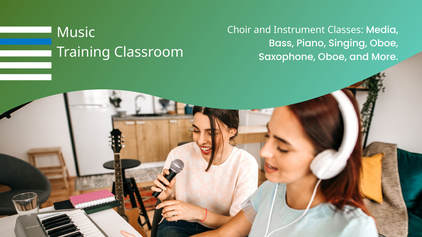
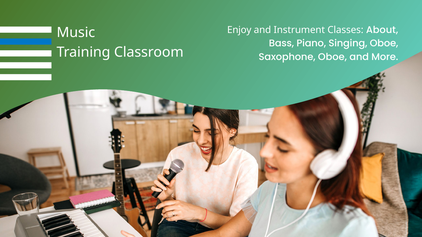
Choir: Choir -> Enjoy (239, 30)
Media: Media -> About (382, 30)
